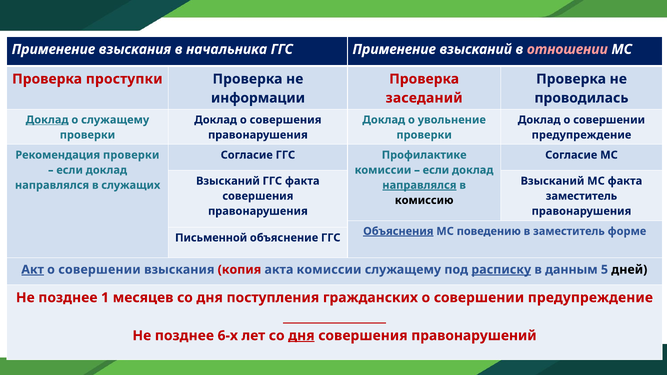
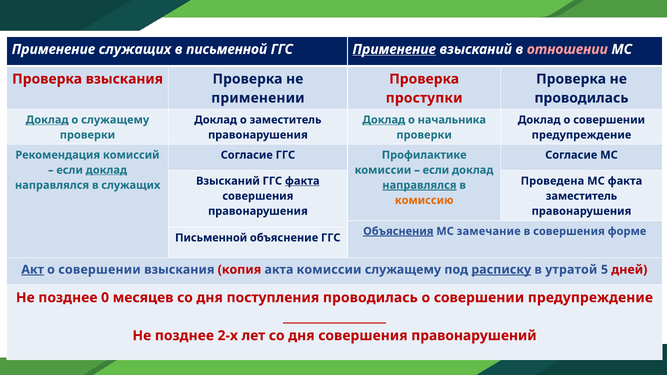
Применение взыскания: взыскания -> служащих (135, 49)
в начальника: начальника -> письменной (227, 49)
Применение underline: none -> present (394, 49)
Проверка проступки: проступки -> взыскания (124, 79)
информации: информации -> применении (258, 98)
заседаний: заседаний -> проступки (424, 98)
о совершения: совершения -> заместитель (286, 120)
Доклад underline: none -> present (384, 120)
увольнение: увольнение -> начальника (452, 120)
Рекомендация проверки: проверки -> комиссий (131, 155)
доклад underline: none -> present (106, 170)
факта underline: none -> present (302, 181)
Взысканий: Взысканий -> Проведена (552, 181)
комиссию colour: black -> orange (424, 200)
поведению: поведению -> замечание (489, 231)
в заместитель: заместитель -> совершения (569, 231)
данным: данным -> утратой (571, 270)
дней colour: black -> red (629, 270)
1: 1 -> 0 (105, 298)
поступления гражданских: гражданских -> проводилась (370, 298)
6-х: 6-х -> 2-х (228, 336)
дня underline: present -> none (301, 336)
